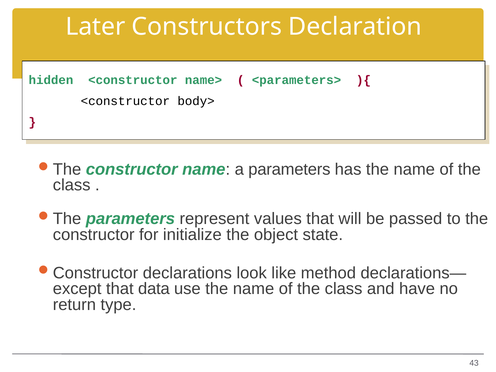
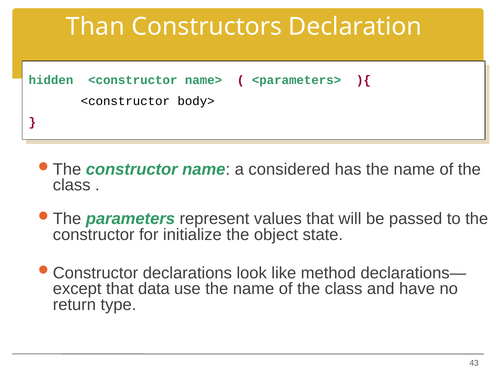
Later: Later -> Than (95, 27)
a parameters: parameters -> considered (289, 169)
